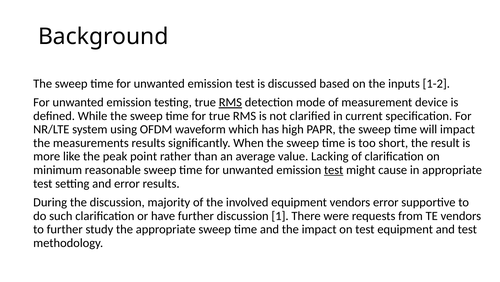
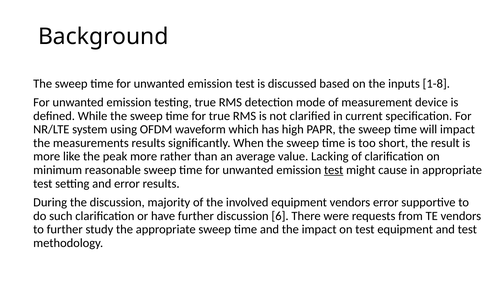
1-2: 1-2 -> 1-8 (436, 83)
RMS underline: present -> none (230, 102)
peak point: point -> more (144, 156)
1: 1 -> 6 (280, 215)
